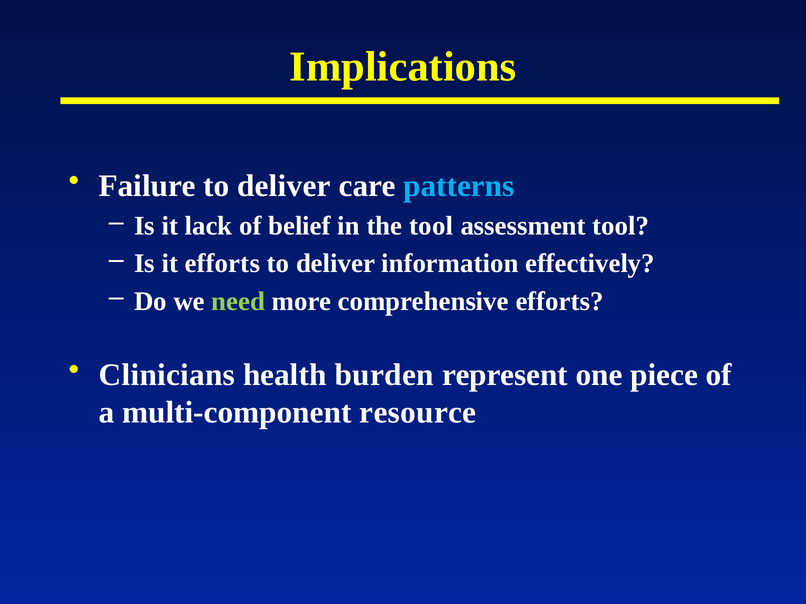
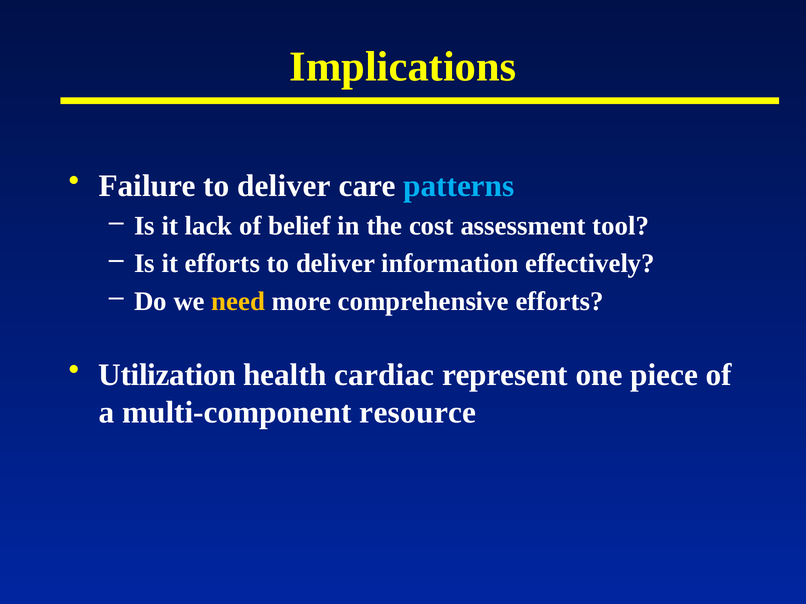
the tool: tool -> cost (431, 226)
need colour: light green -> yellow (238, 301)
Clinicians: Clinicians -> Utilization (167, 375)
burden: burden -> cardiac (384, 375)
